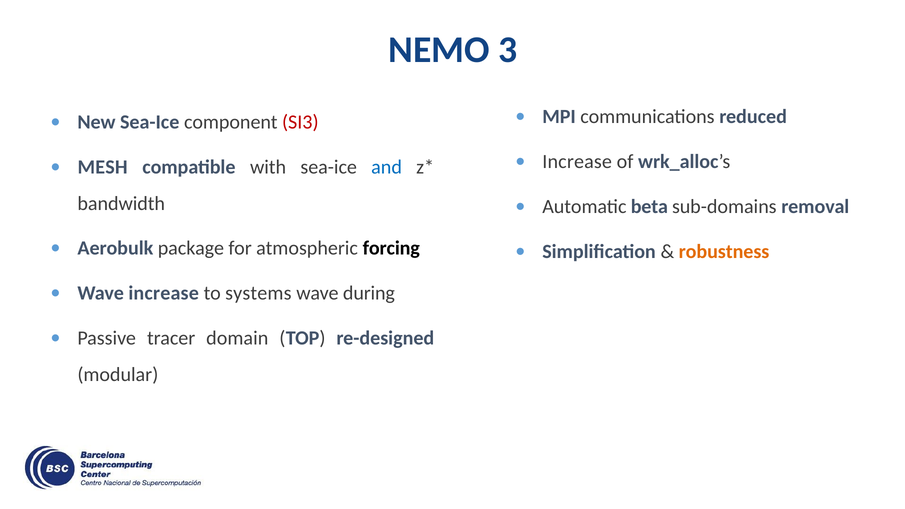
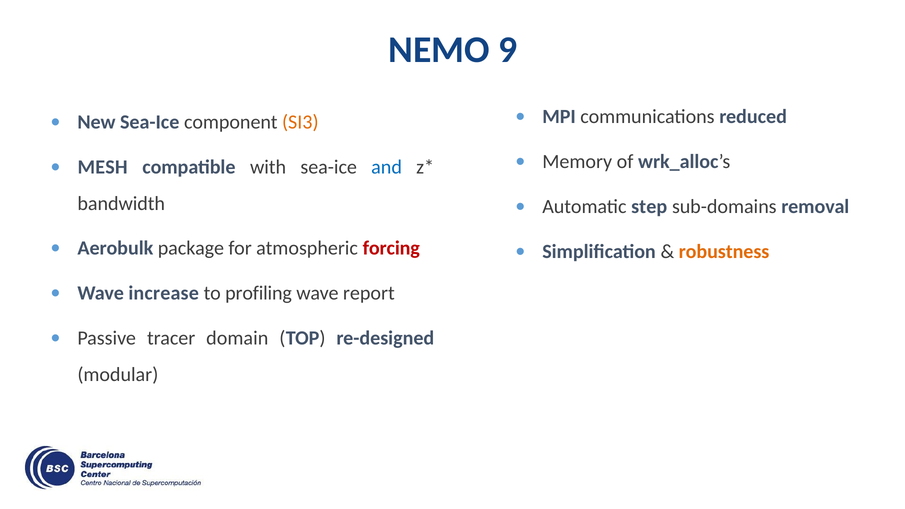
3: 3 -> 9 (508, 50)
SI3 colour: red -> orange (300, 122)
Increase: Increase -> Memory (577, 162)
beta: beta -> step (649, 207)
forcing colour: black -> red (391, 248)
systems: systems -> profiling (259, 293)
during: during -> report (369, 293)
